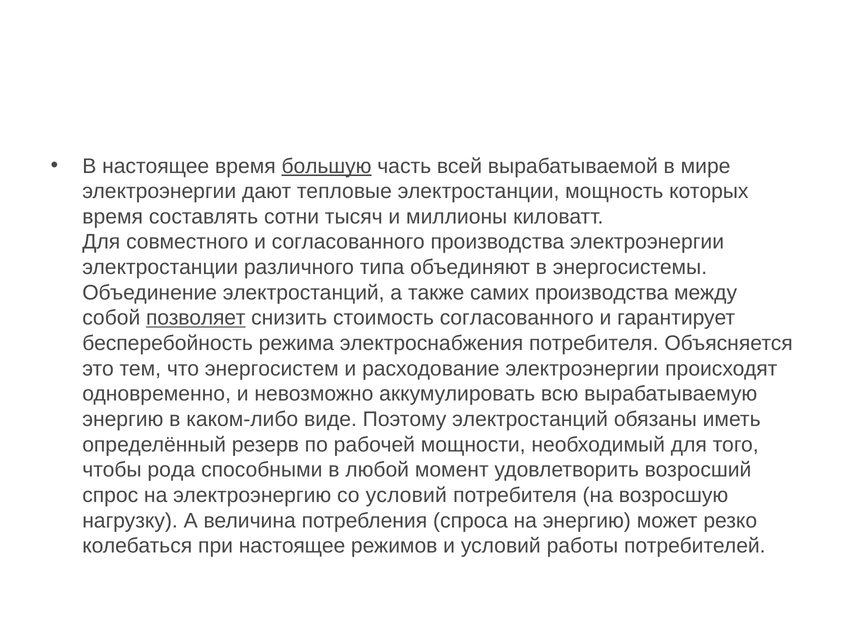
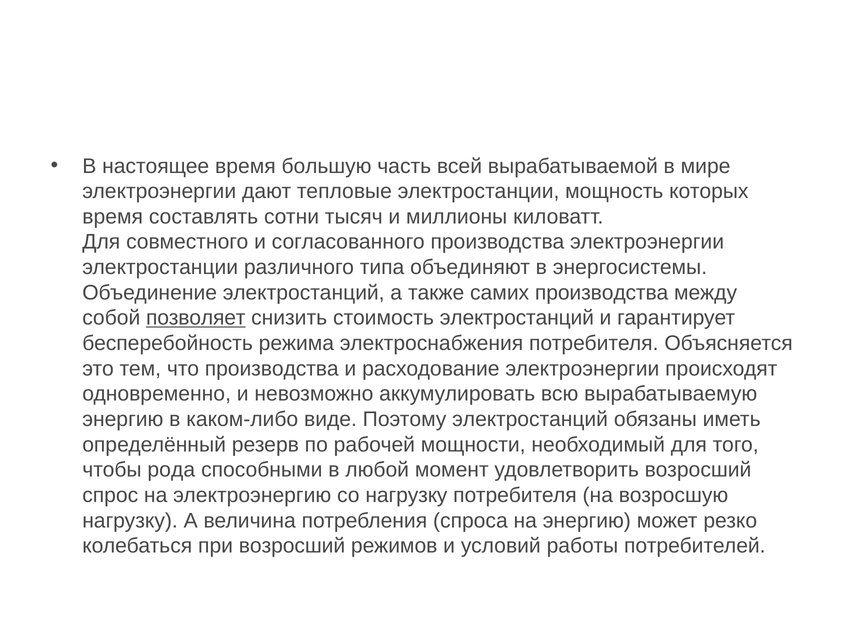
большую underline: present -> none (327, 166)
стоимость согласованного: согласованного -> электростанций (517, 318)
что энергосистем: энергосистем -> производства (272, 369)
со условий: условий -> нагрузку (406, 495)
при настоящее: настоящее -> возросший (292, 546)
